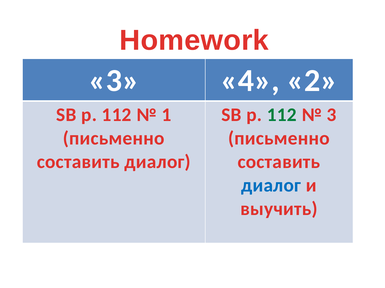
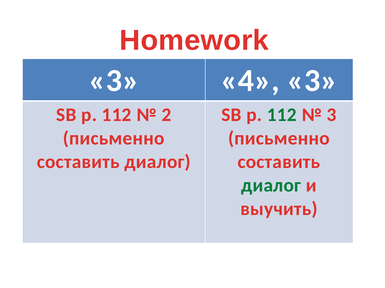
4 2: 2 -> 3 (312, 81)
1: 1 -> 2 (166, 115)
диалог colour: blue -> green (271, 186)
